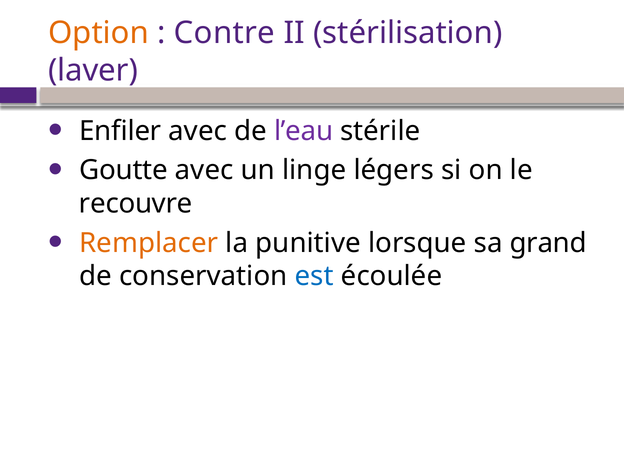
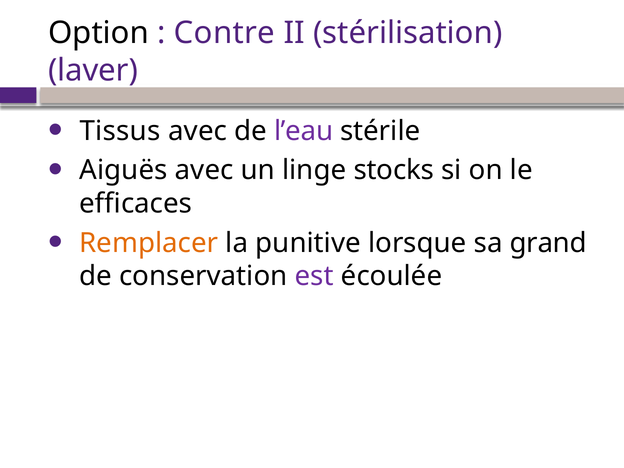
Option colour: orange -> black (99, 33)
Enfiler: Enfiler -> Tissus (120, 131)
Goutte: Goutte -> Aiguës (123, 170)
légers: légers -> stocks (394, 170)
recouvre: recouvre -> efficaces (136, 204)
est colour: blue -> purple (314, 276)
